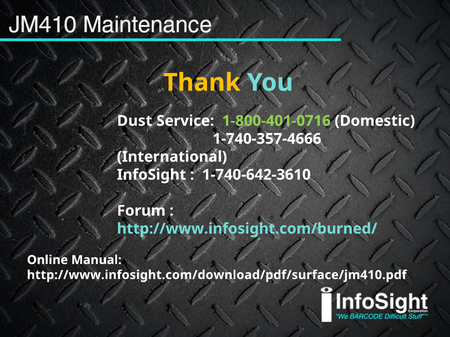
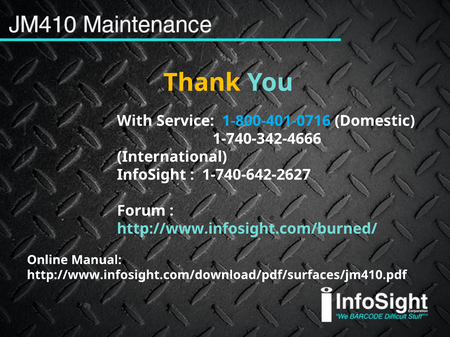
Dust: Dust -> With (135, 121)
1-800-401-0716 colour: light green -> light blue (276, 121)
1-740-357-4666: 1-740-357-4666 -> 1-740-342-4666 (267, 139)
1-740-642-3610: 1-740-642-3610 -> 1-740-642-2627 (256, 175)
http://www.infosight.com/download/pdf/surface/jm410.pdf: http://www.infosight.com/download/pdf/surface/jm410.pdf -> http://www.infosight.com/download/pdf/surfaces/jm410.pdf (217, 275)
